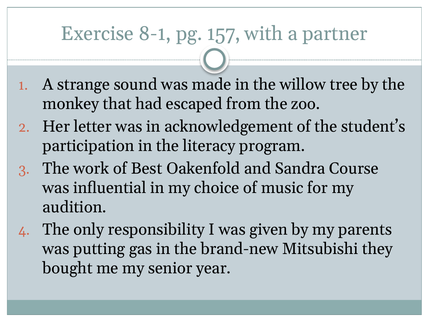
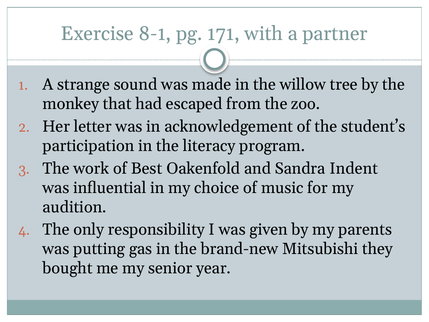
157: 157 -> 171 (223, 34)
Course: Course -> Indent (354, 168)
